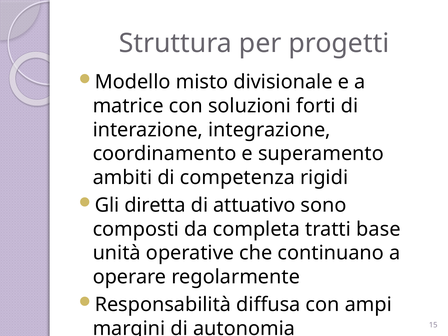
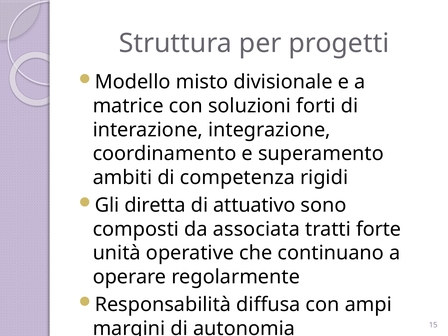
completa: completa -> associata (256, 229)
base: base -> forte (379, 229)
